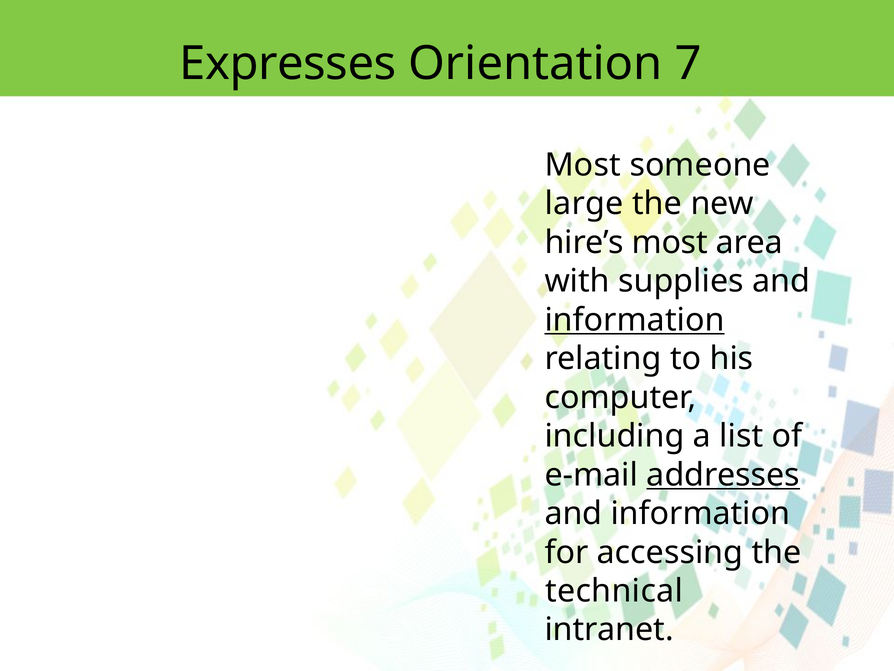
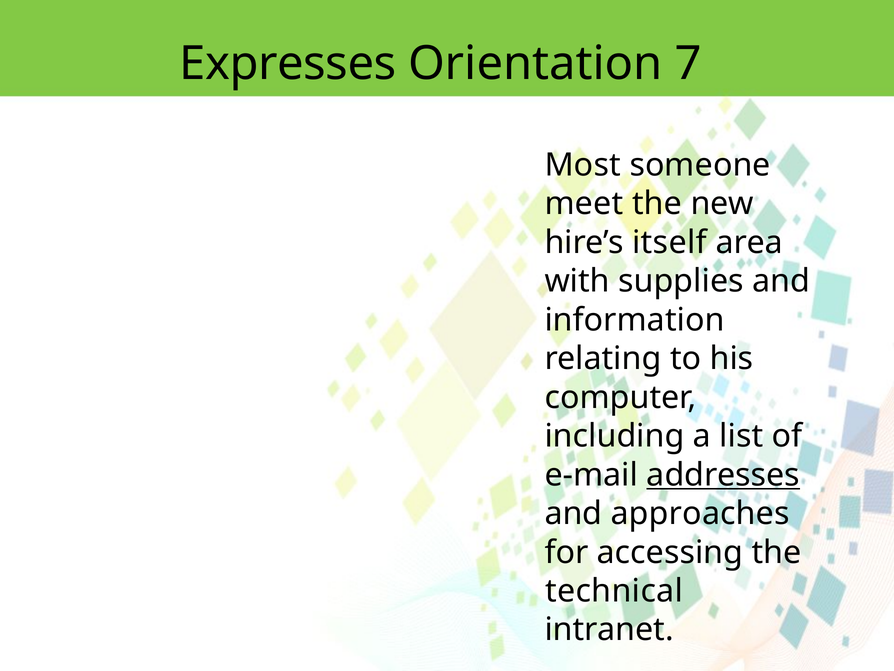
large: large -> meet (584, 203)
hire’s most: most -> itself (669, 242)
information underline: present -> none (635, 320)
information: information -> approaches (700, 513)
